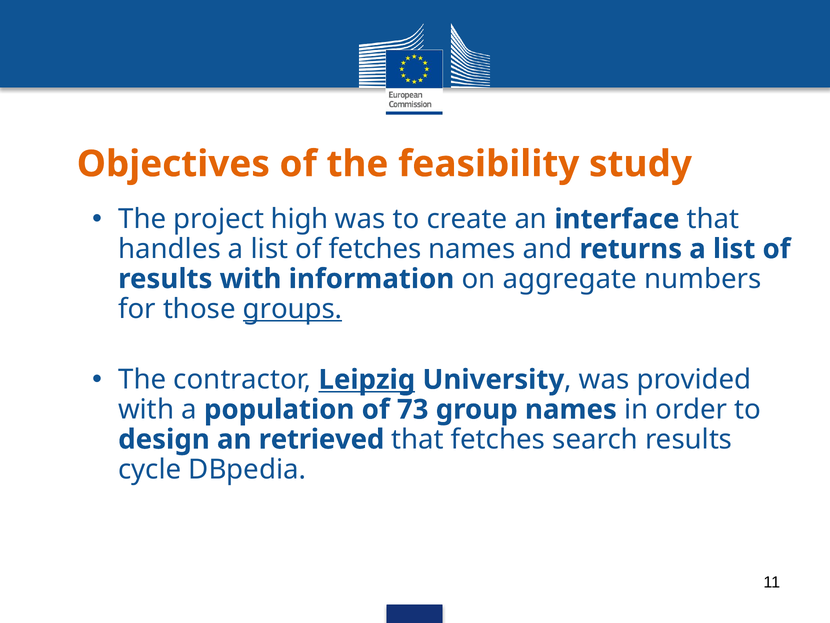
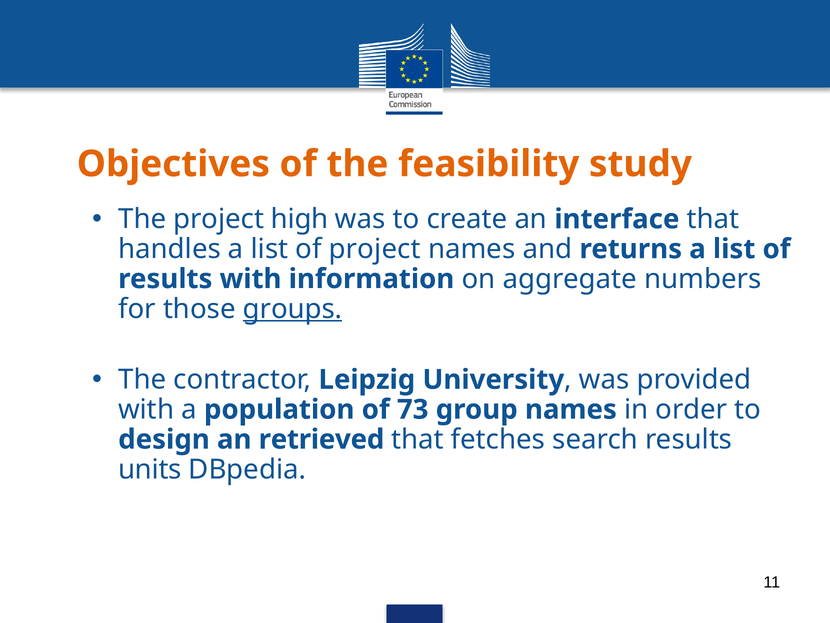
of fetches: fetches -> project (375, 249)
Leipzig underline: present -> none (367, 379)
cycle: cycle -> units (150, 469)
